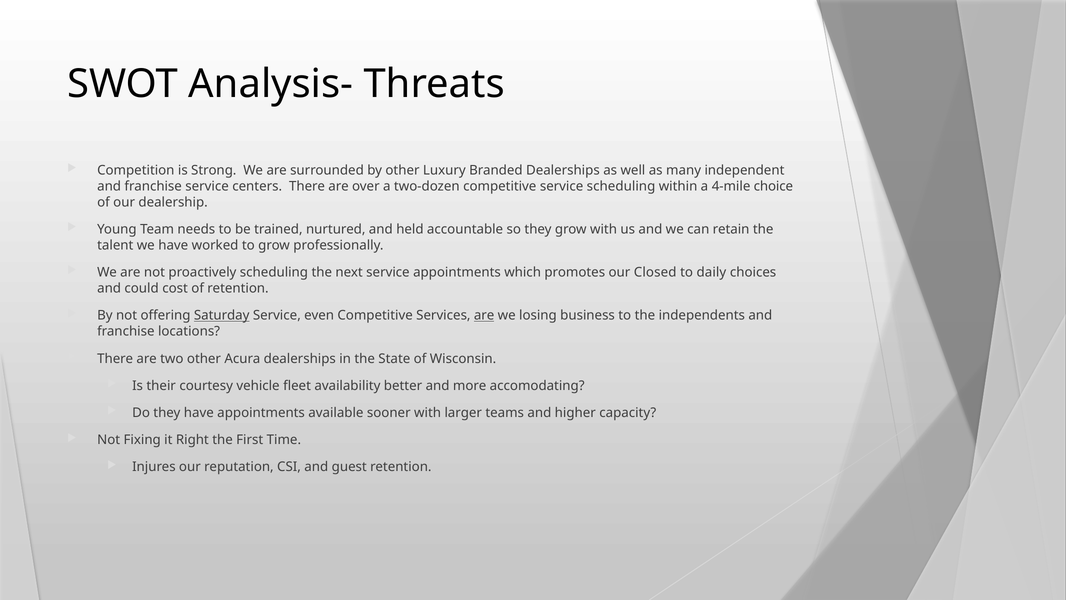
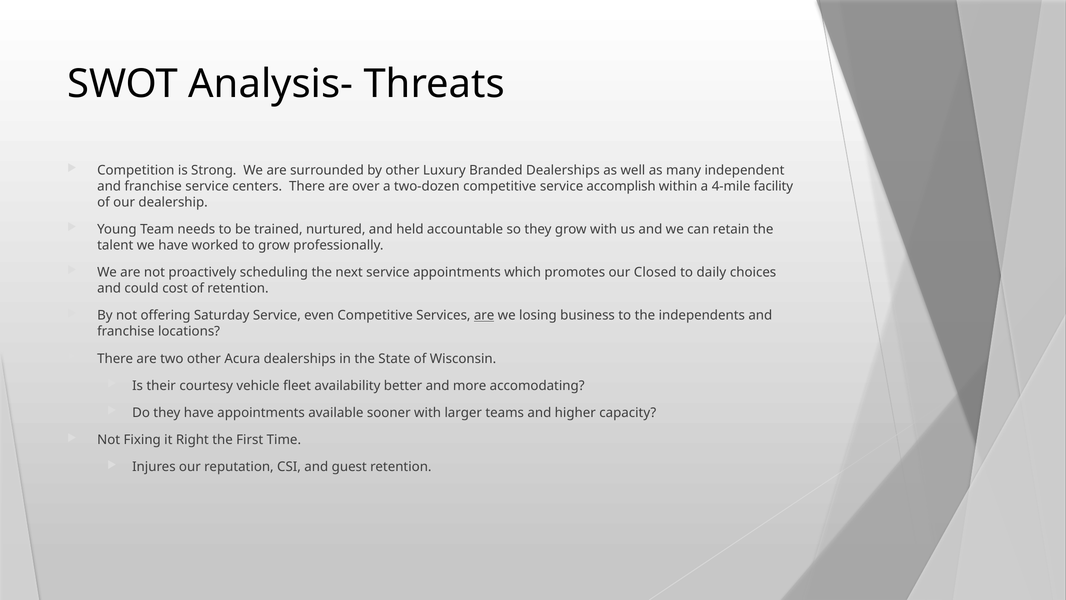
service scheduling: scheduling -> accomplish (621, 186)
choice: choice -> facility (773, 186)
Saturday underline: present -> none (222, 315)
